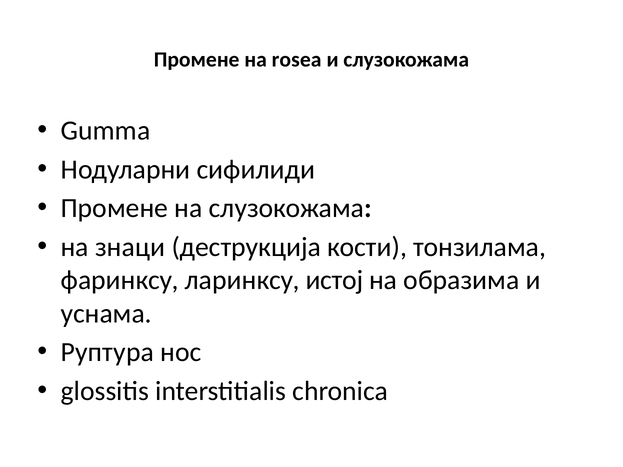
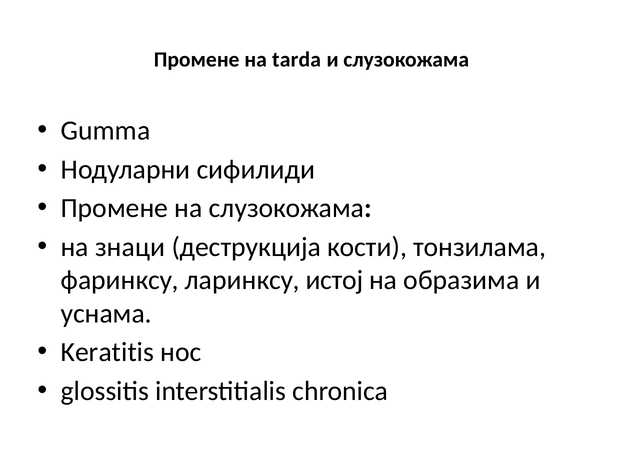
rosea: rosea -> tarda (297, 60)
Руптура: Руптура -> Keratitis (107, 352)
